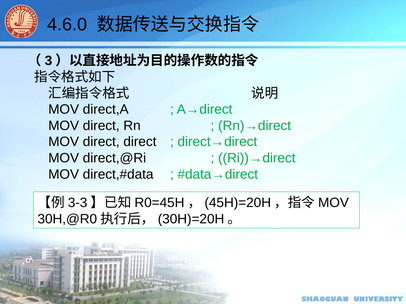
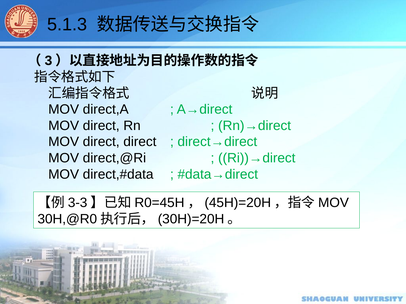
4.6.0: 4.6.0 -> 5.1.3 (67, 25)
